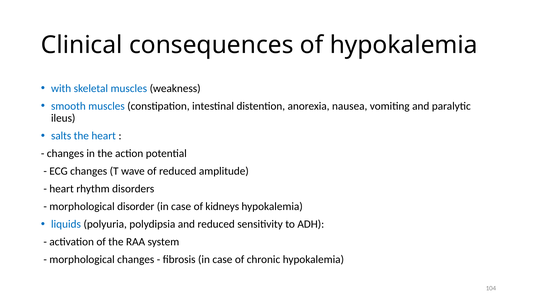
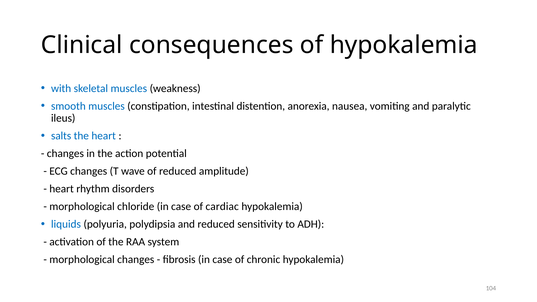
disorder: disorder -> chloride (136, 207)
kidneys: kidneys -> cardiac (222, 207)
